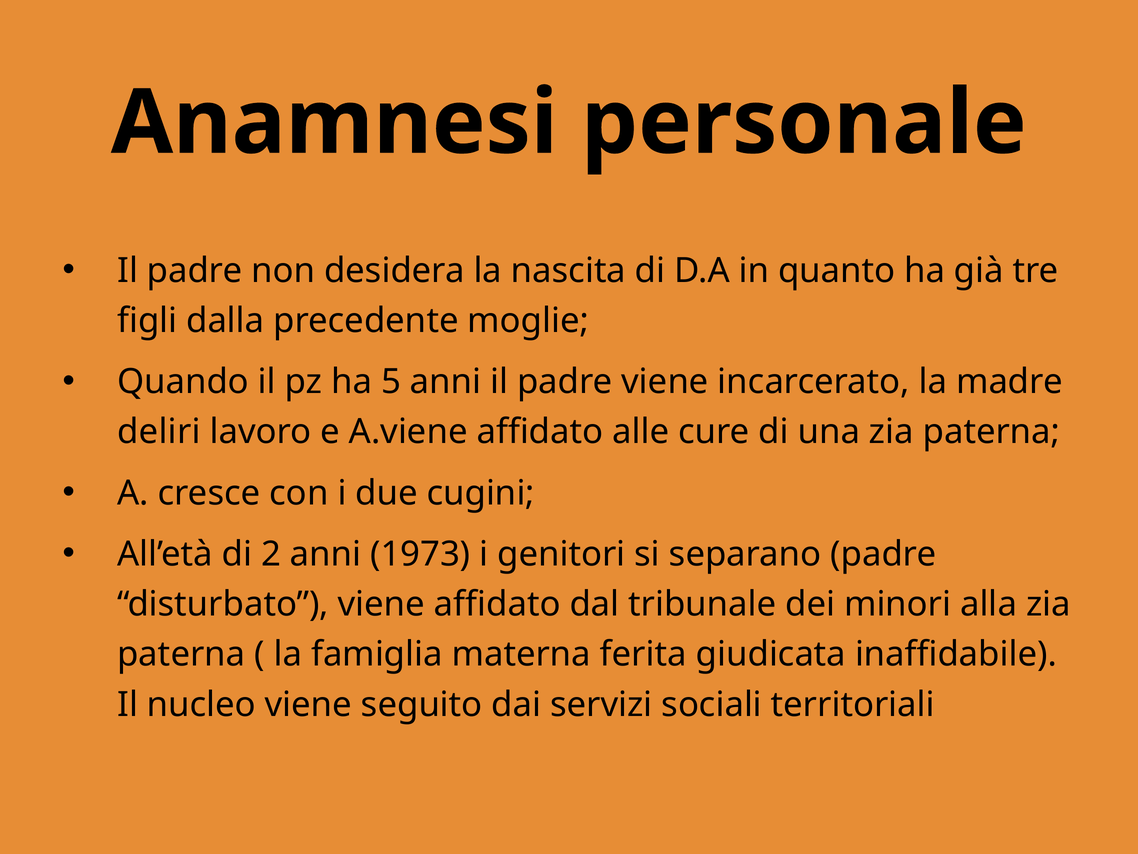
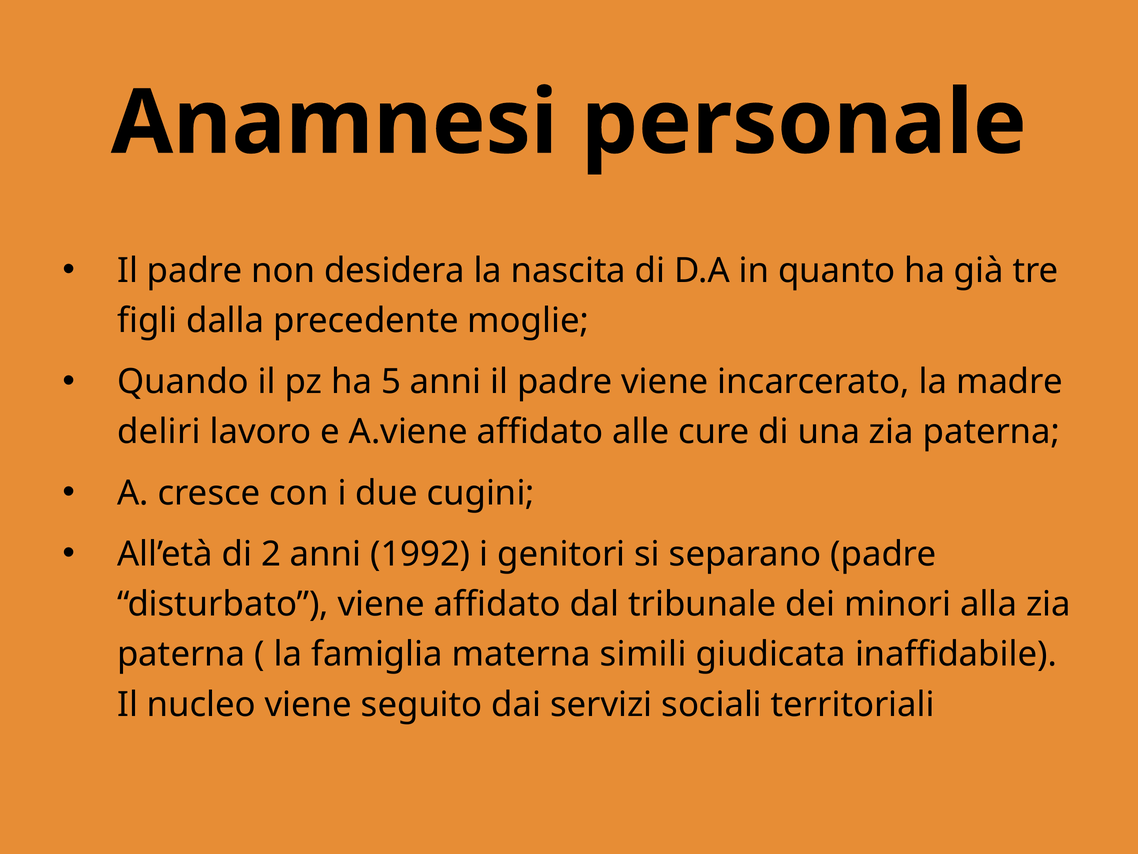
1973: 1973 -> 1992 (420, 554)
ferita: ferita -> simili (643, 654)
